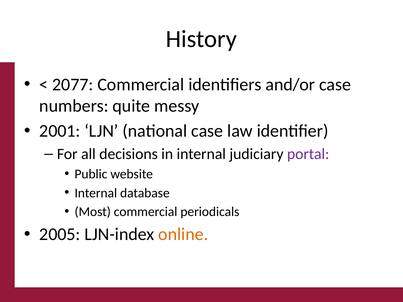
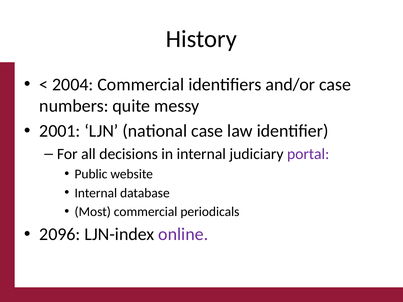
2077: 2077 -> 2004 (73, 85)
2005: 2005 -> 2096 (60, 235)
online colour: orange -> purple (183, 235)
